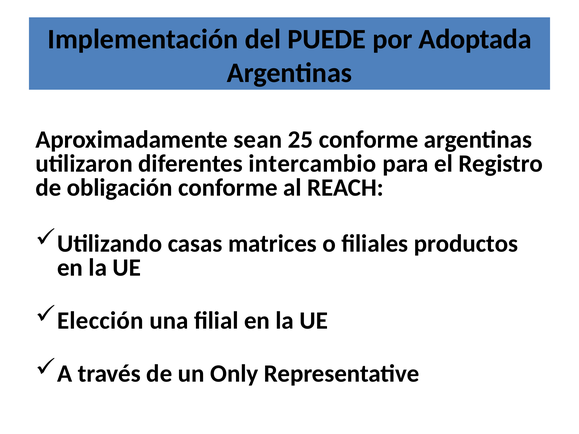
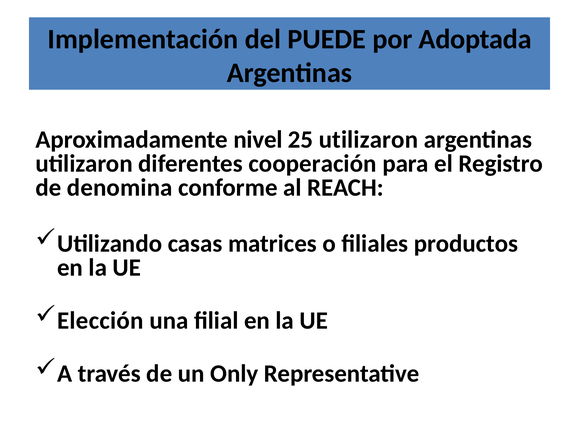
sean: sean -> nivel (258, 140)
25 conforme: conforme -> utilizaron (368, 140)
intercambio: intercambio -> cooperación (313, 164)
obligación: obligación -> denomina (120, 188)
